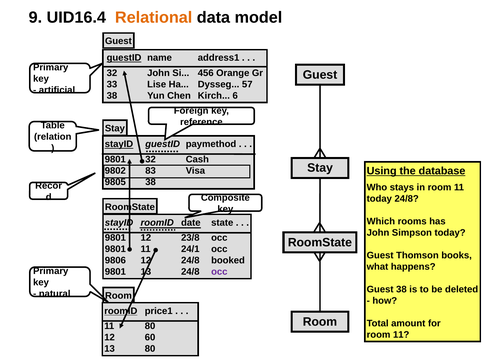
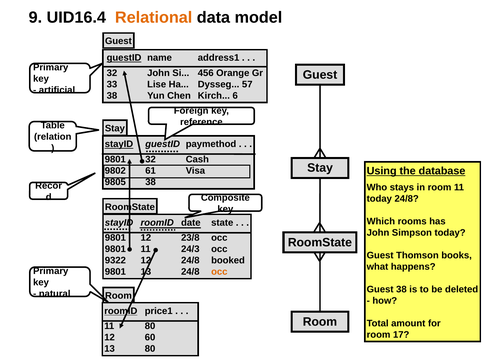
83: 83 -> 61 (151, 171)
24/1: 24/1 -> 24/3 (190, 249)
9806: 9806 -> 9322 (115, 261)
occ colour: purple -> orange (219, 272)
11: 11 -> 17 (401, 335)
